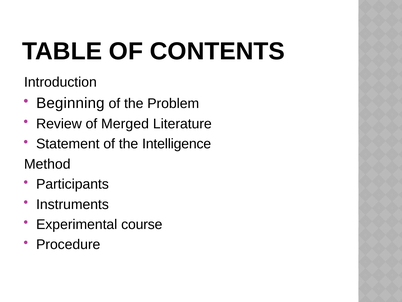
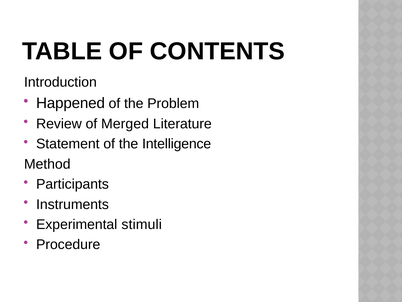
Beginning: Beginning -> Happened (71, 103)
course: course -> stimuli (142, 224)
